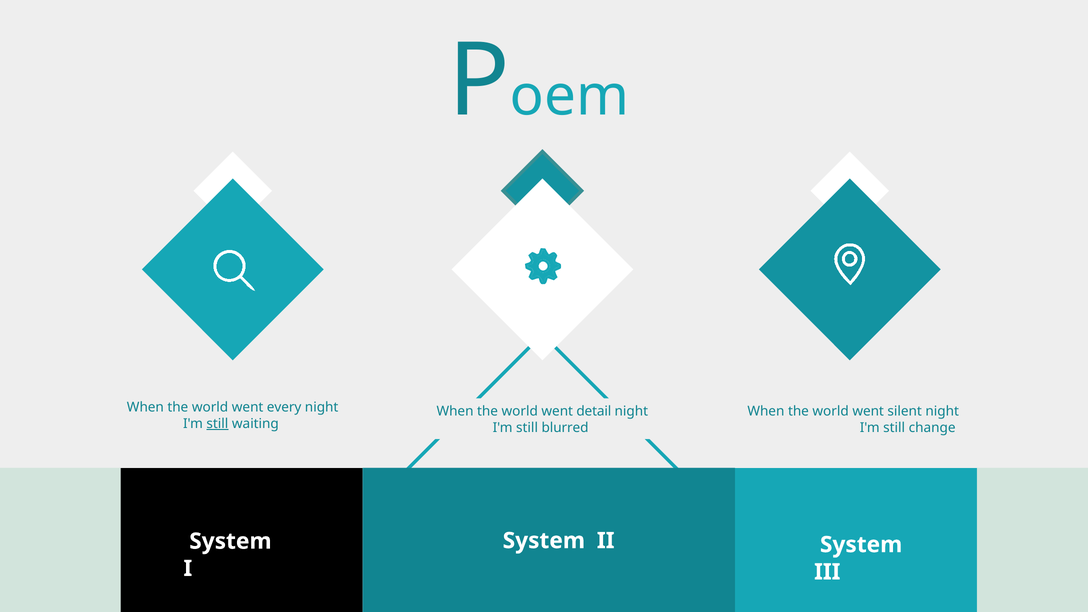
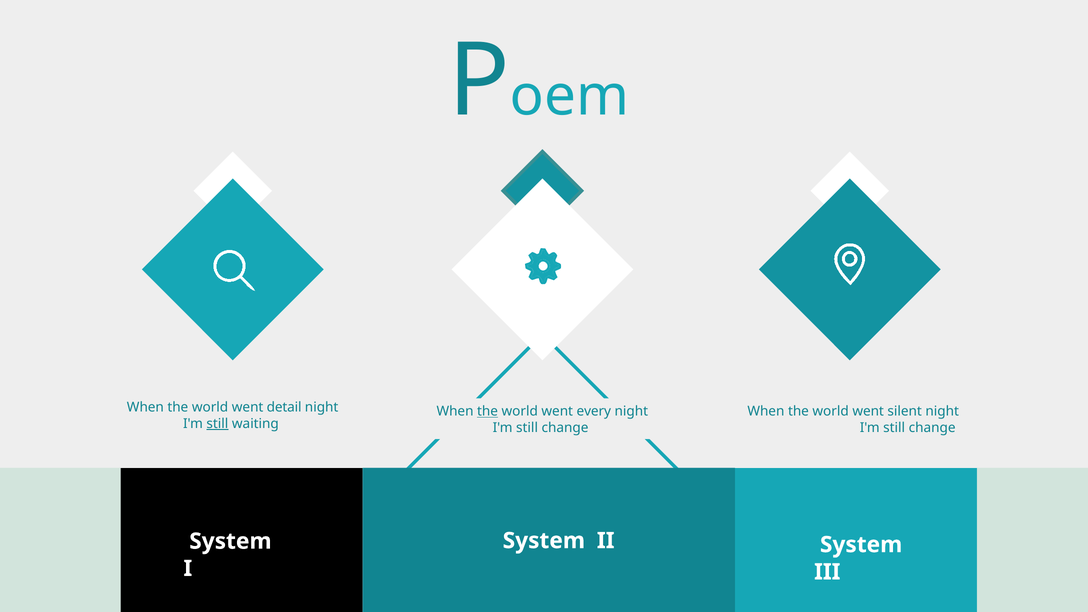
every: every -> detail (284, 407)
the underline: none -> present (488, 411)
detail: detail -> every (594, 411)
blurred: blurred -> change (565, 428)
